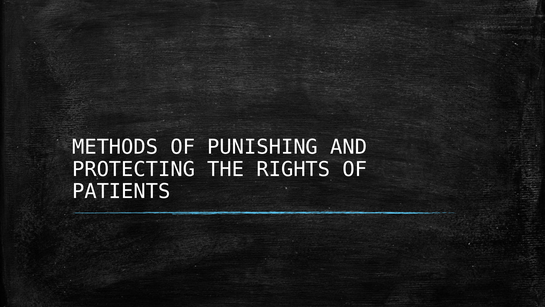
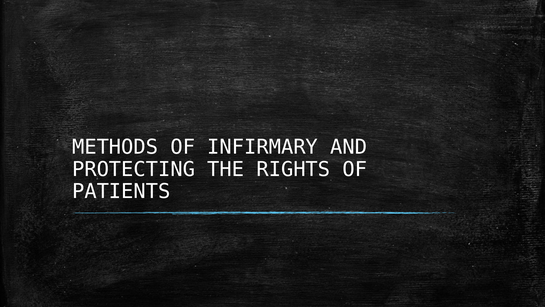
PUNISHING: PUNISHING -> INFIRMARY (263, 147)
